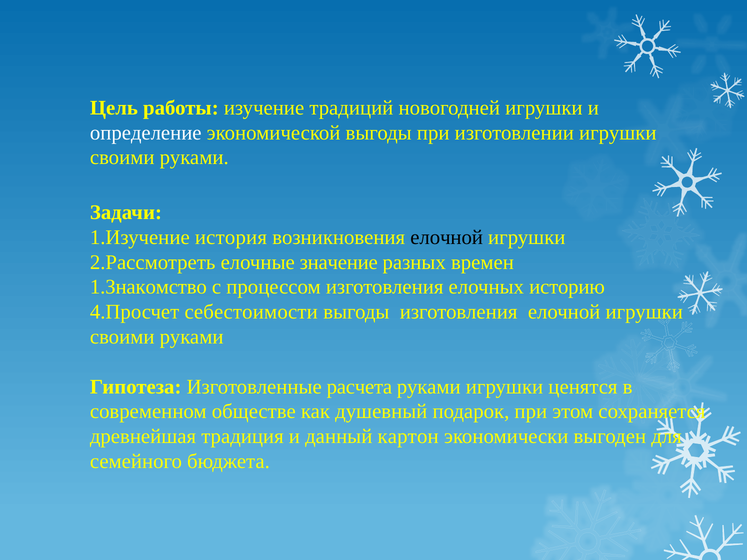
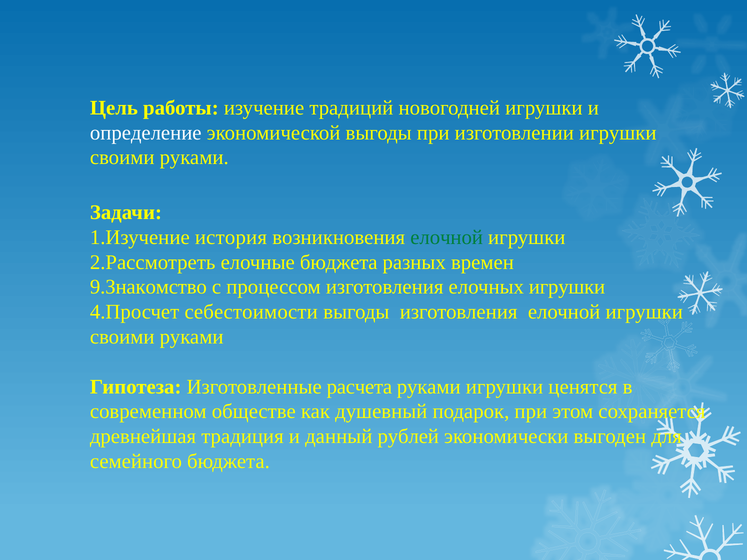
елочной colour: black -> green (447, 237)
елочные значение: значение -> бюджета (339, 262)
1.Знакомство: 1.Знакомство -> 9.Знакомство (148, 287)
елочных историю: историю -> игрушки (567, 287)
картон: картон -> рублей (408, 437)
